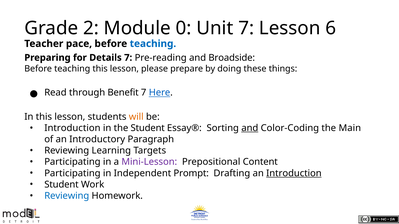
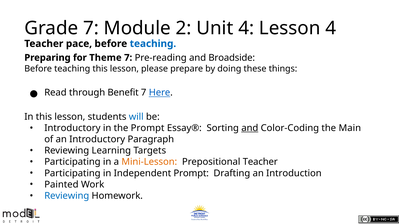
Grade 2: 2 -> 7 (91, 28)
0: 0 -> 2 (184, 28)
Unit 7: 7 -> 4 (246, 28)
Lesson 6: 6 -> 4 (331, 28)
Details: Details -> Theme (105, 58)
will colour: orange -> blue (136, 117)
Introduction: Introduction -> Introductory (72, 128)
the Student: Student -> Prompt (148, 128)
Mini-Lesson colour: purple -> orange (149, 162)
Prepositional Content: Content -> Teacher (260, 162)
Introduction underline: present -> none (294, 174)
Student: Student -> Painted (61, 185)
